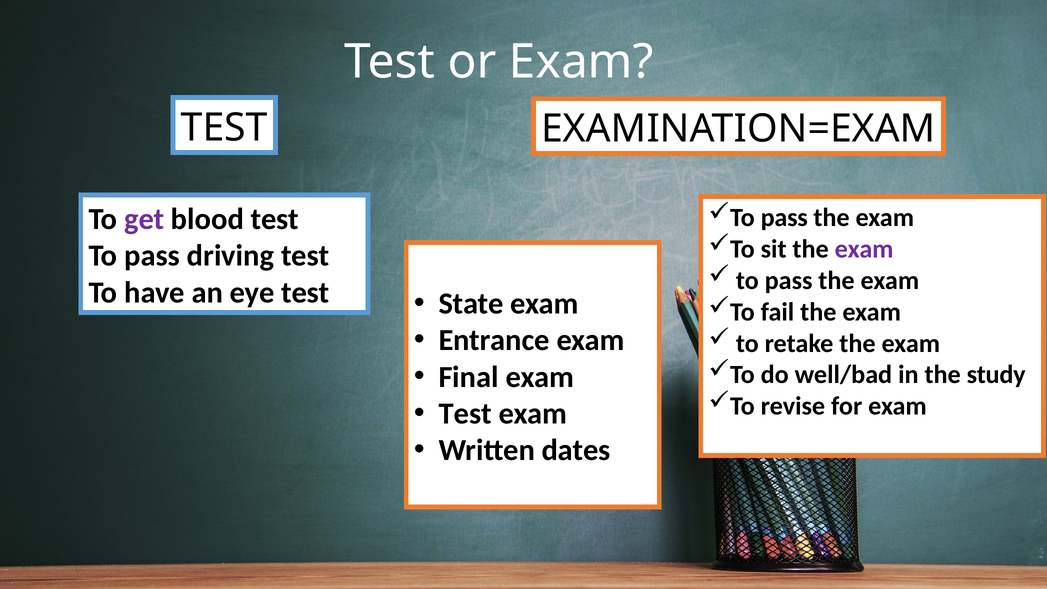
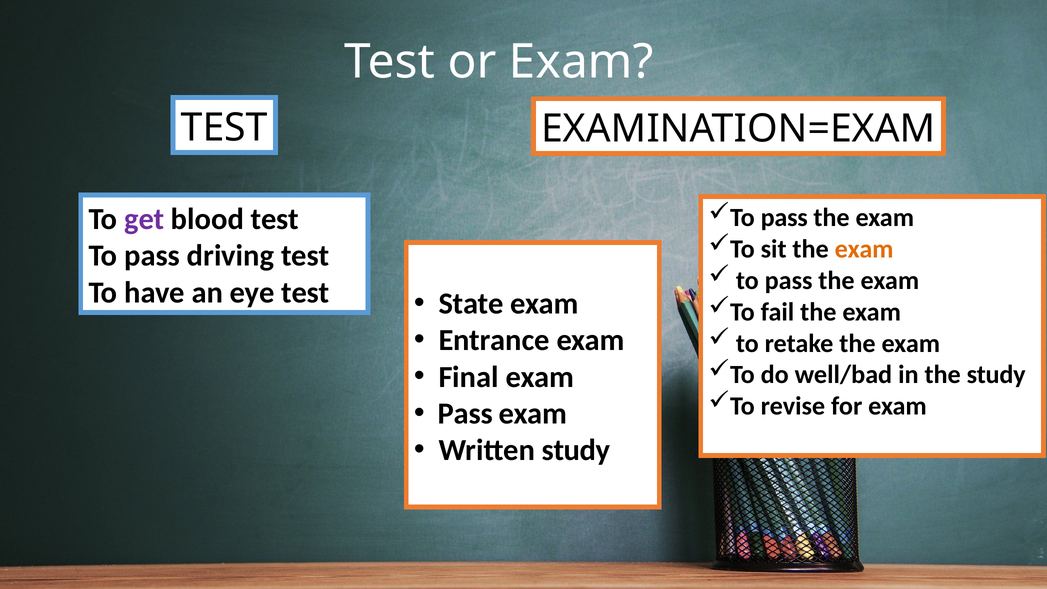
exam colour: purple -> orange (864, 249)
Test: Test -> Pass (465, 414)
Written dates: dates -> study (576, 450)
